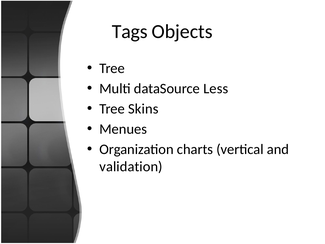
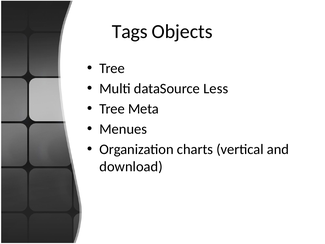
Skins: Skins -> Meta (143, 109)
validation: validation -> download (131, 166)
